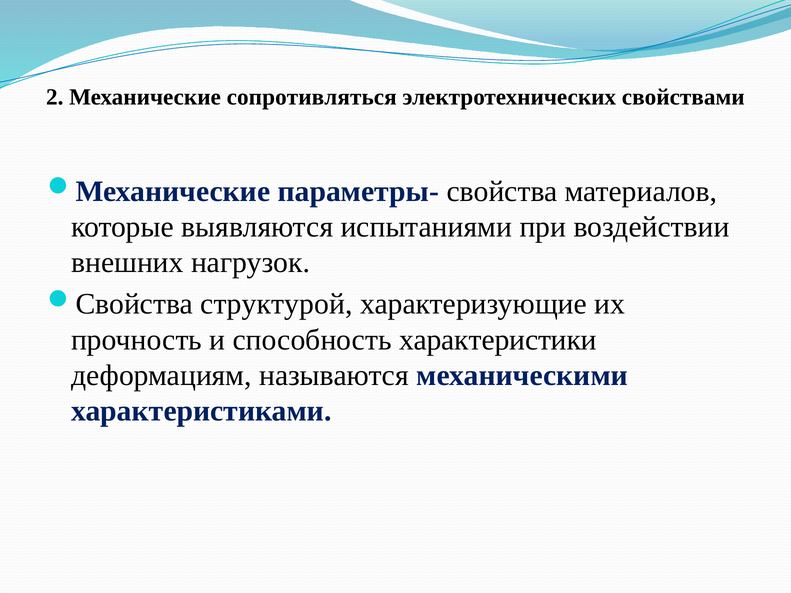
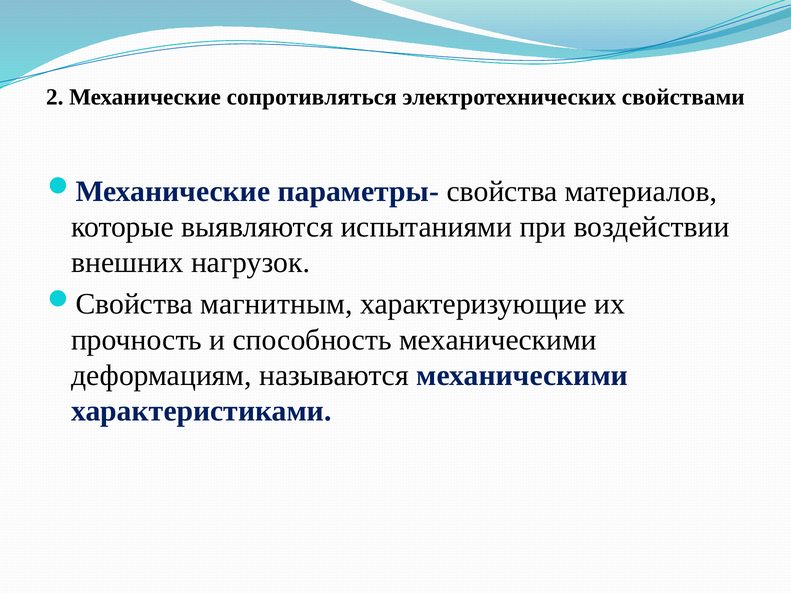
структурой: структурой -> магнитным (276, 304)
способность характеристики: характеристики -> механическими (498, 340)
